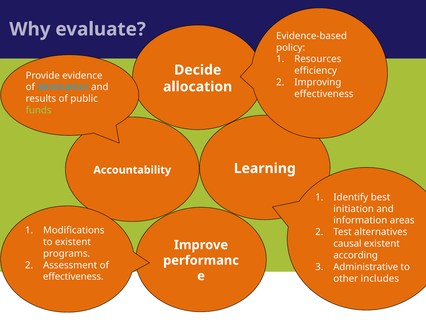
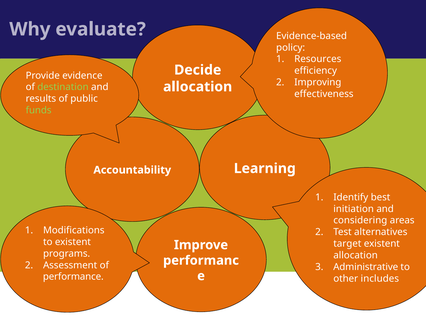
destination colour: light blue -> light green (63, 87)
information: information -> considering (360, 221)
causal: causal -> target (347, 244)
according: according -> allocation (356, 255)
effectiveness: effectiveness -> performance (73, 277)
